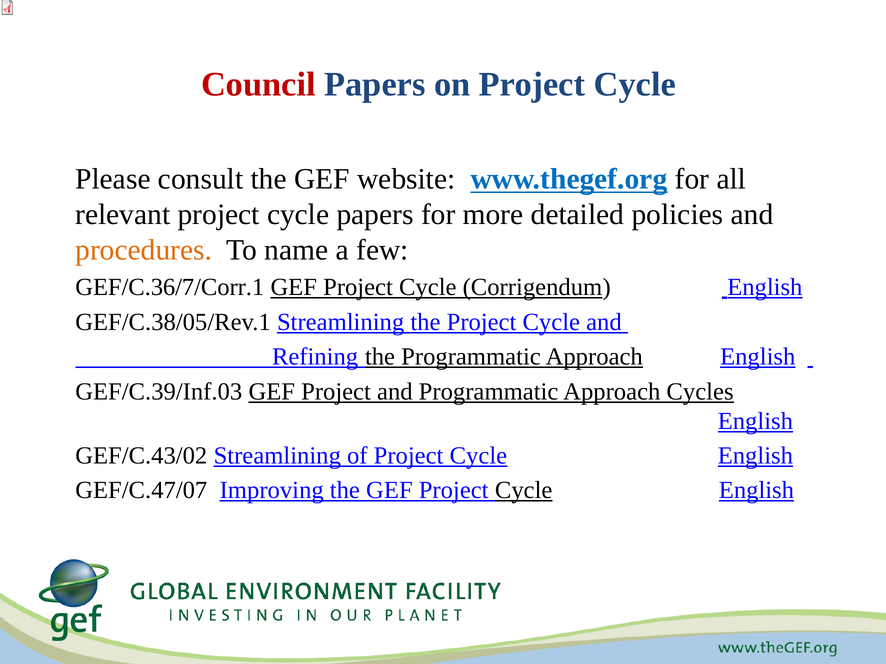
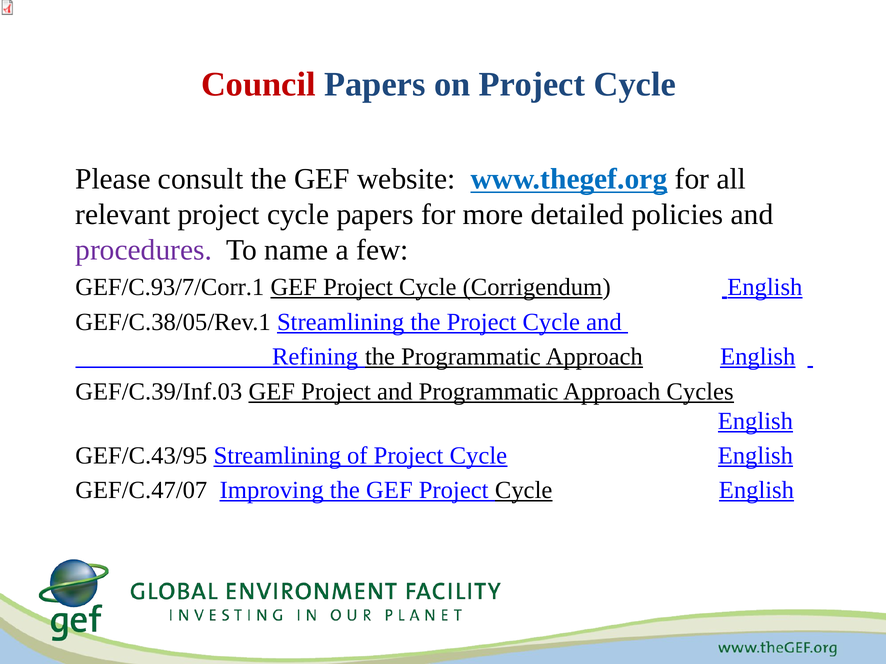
procedures colour: orange -> purple (144, 250)
GEF/C.36/7/Corr.1: GEF/C.36/7/Corr.1 -> GEF/C.93/7/Corr.1 (170, 287)
GEF/C.43/02: GEF/C.43/02 -> GEF/C.43/95 (141, 456)
